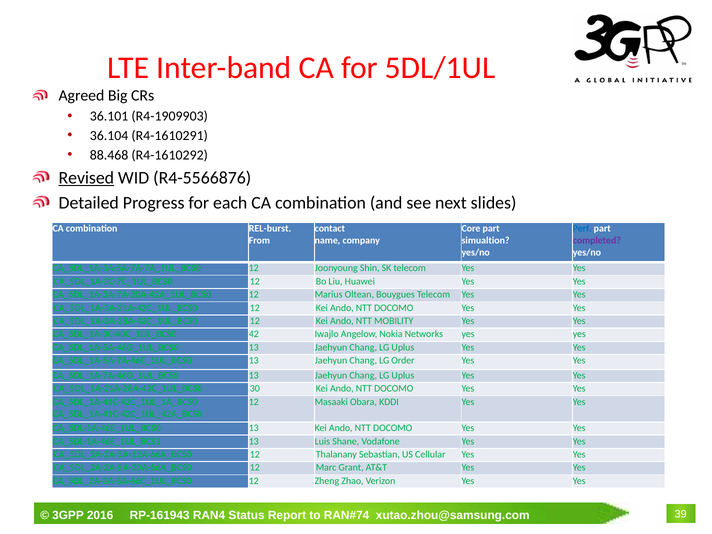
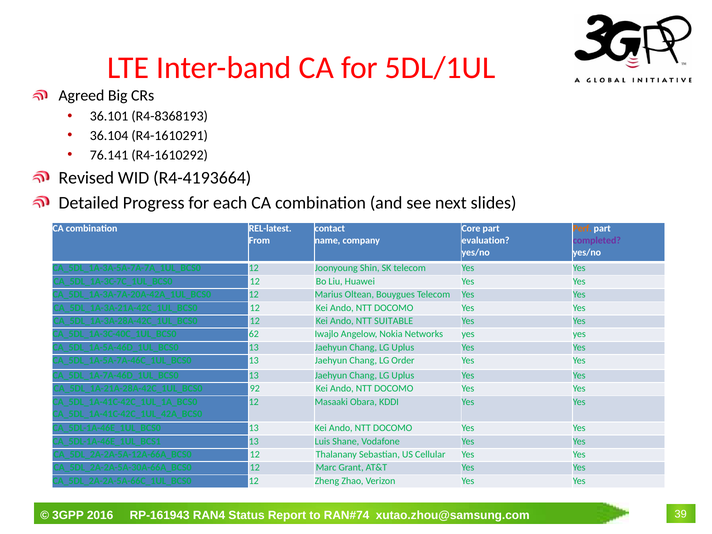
R4-1909903: R4-1909903 -> R4-8368193 (170, 116)
88.468: 88.468 -> 76.141 (109, 155)
Revised underline: present -> none (86, 178)
R4-5566876: R4-5566876 -> R4-4193664 (202, 178)
REL-burst: REL-burst -> REL-latest (270, 229)
Perf colour: blue -> orange (582, 229)
simualtion: simualtion -> evaluation (486, 241)
MOBILITY: MOBILITY -> SUITABLE (394, 321)
42: 42 -> 62 (254, 334)
30: 30 -> 92 (255, 389)
